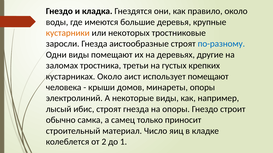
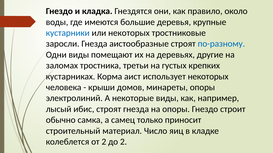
кустарники colour: orange -> blue (68, 33)
кустарниках Около: Около -> Корма (110, 77)
использует помещают: помещают -> некоторых (208, 77)
до 1: 1 -> 2 (124, 142)
